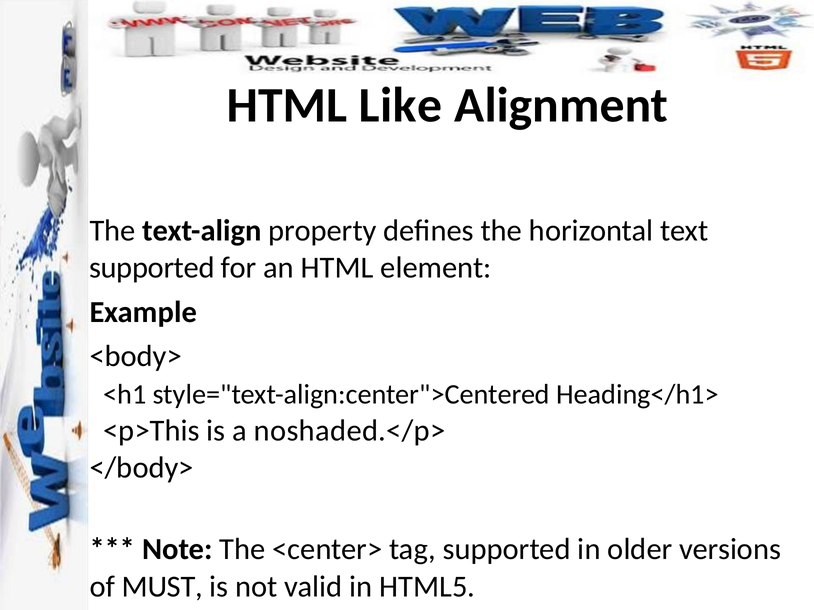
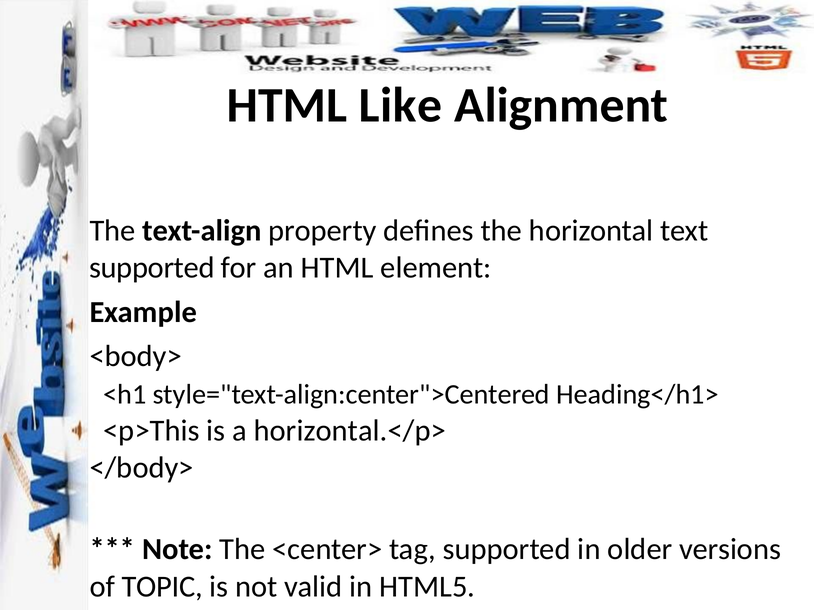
noshaded.</p>: noshaded.</p> -> horizontal.</p> (350, 431)
MUST: MUST -> TOPIC (162, 587)
